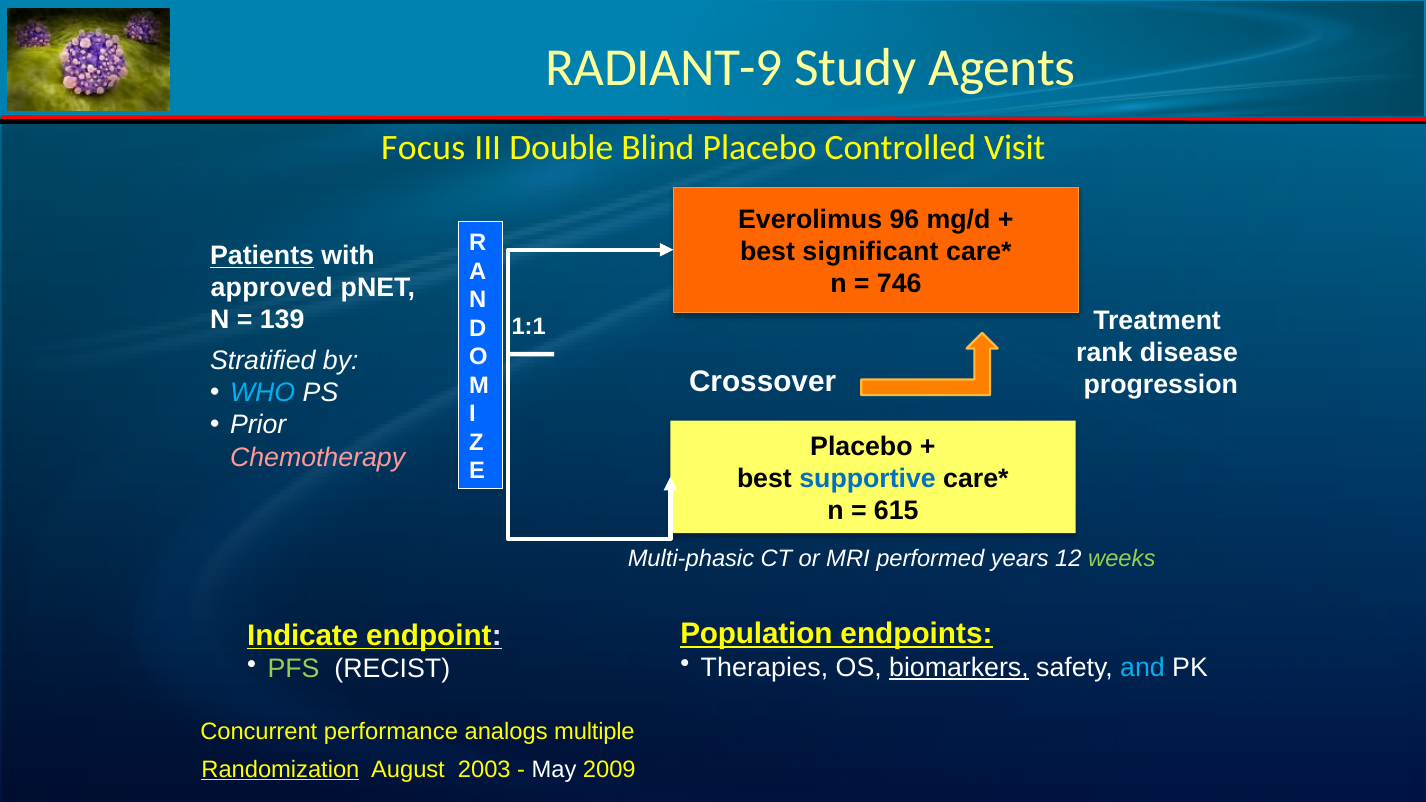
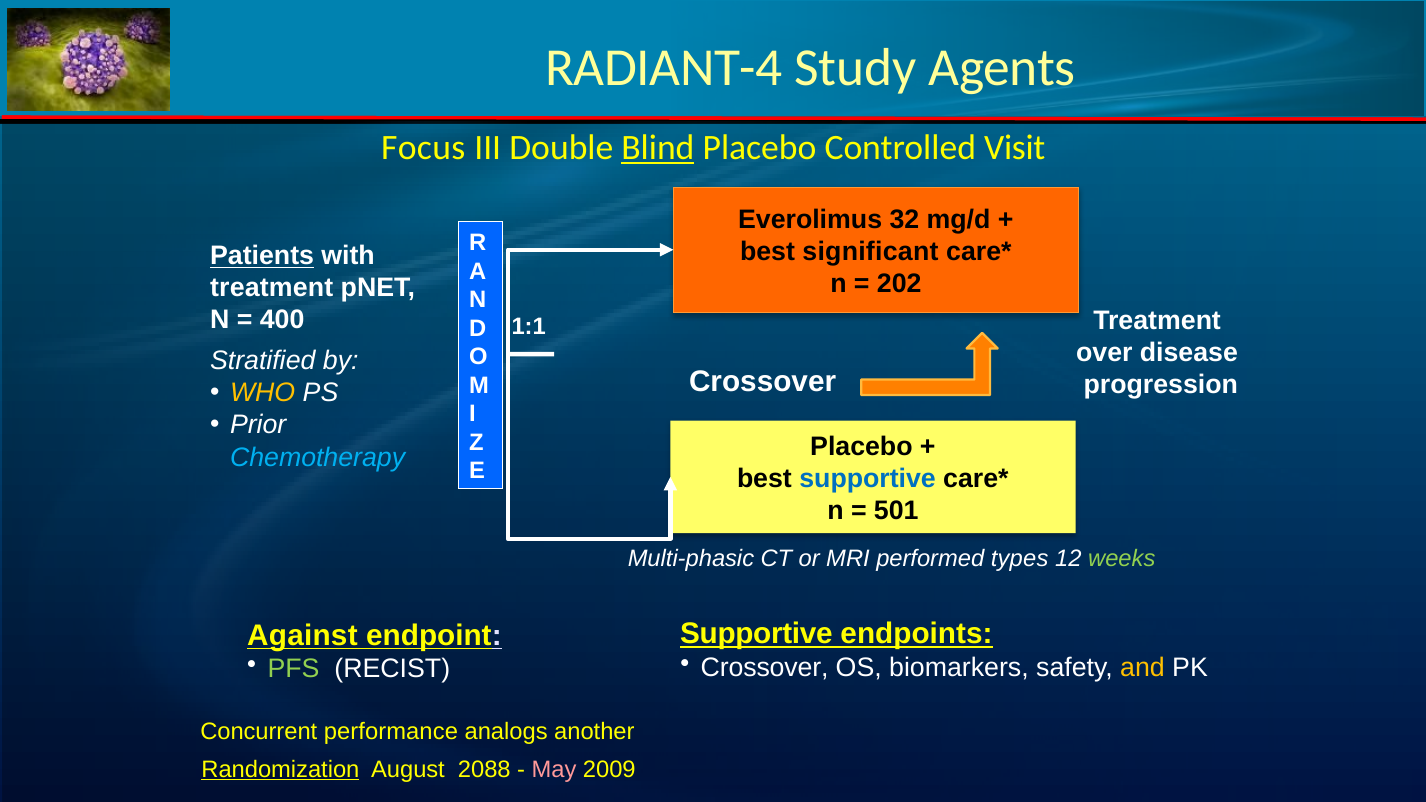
RADIANT-9: RADIANT-9 -> RADIANT-4 (664, 68)
Blind underline: none -> present (658, 147)
96: 96 -> 32 (904, 220)
746: 746 -> 202 (899, 284)
approved: approved -> treatment (272, 288)
139: 139 -> 400 (282, 320)
rank: rank -> over (1104, 353)
WHO colour: light blue -> yellow (263, 393)
Chemotherapy colour: pink -> light blue (318, 457)
615: 615 -> 501 (896, 511)
years: years -> types (1020, 559)
Population: Population -> Supportive (756, 634)
Indicate: Indicate -> Against (302, 635)
Therapies: Therapies -> Crossover (765, 668)
biomarkers underline: present -> none (959, 668)
and colour: light blue -> yellow (1143, 668)
multiple: multiple -> another (594, 732)
2003: 2003 -> 2088 (484, 770)
May colour: white -> pink (554, 770)
